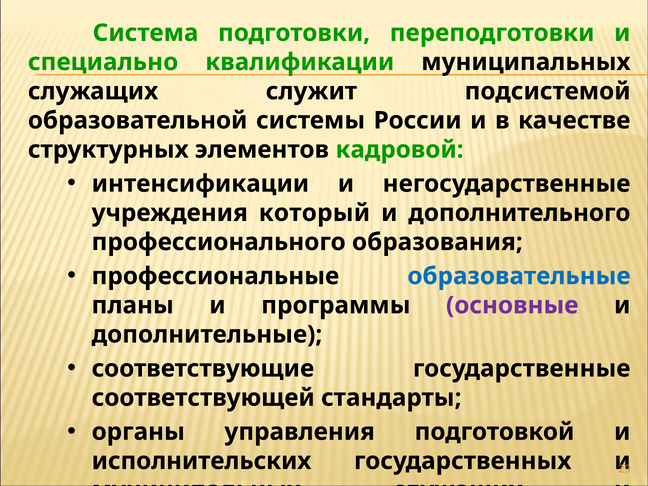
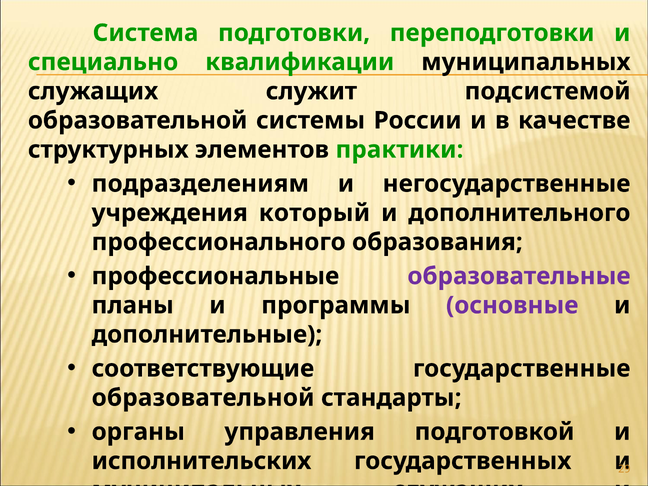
кадровой: кадровой -> практики (399, 150)
интенсификации: интенсификации -> подразделениям (200, 184)
образовательные colour: blue -> purple (519, 276)
соответствующей: соответствующей -> образовательной (203, 398)
